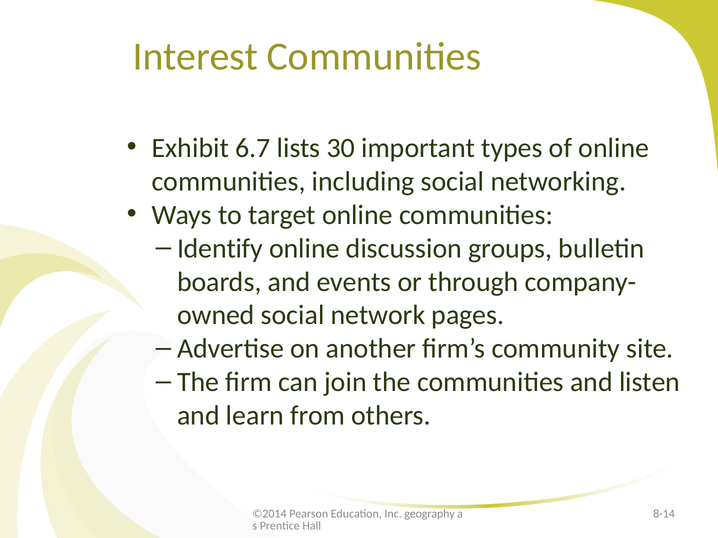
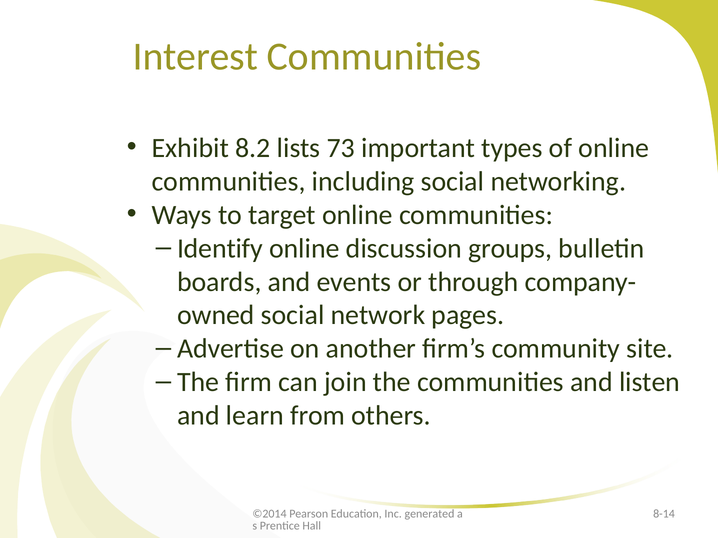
6.7: 6.7 -> 8.2 (253, 148)
30: 30 -> 73 (341, 148)
geography: geography -> generated (429, 514)
